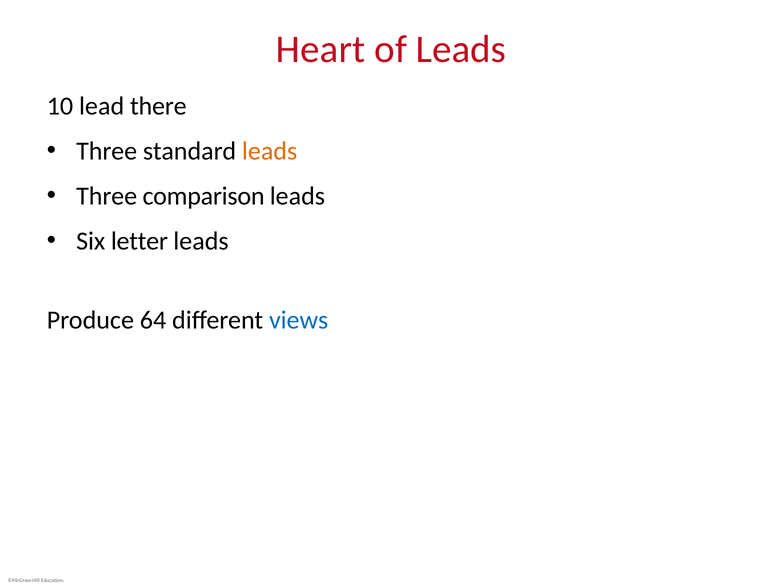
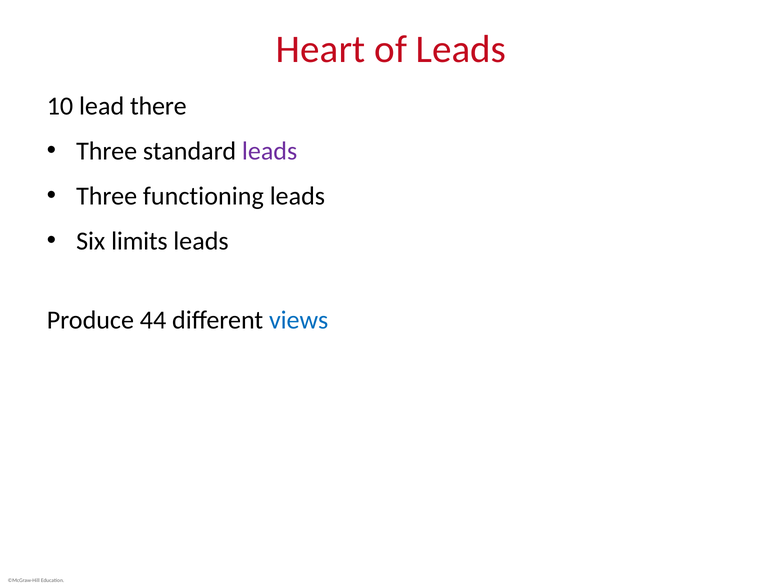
leads colour: orange -> purple (270, 151)
comparison: comparison -> functioning (203, 196)
letter: letter -> limits (139, 242)
64: 64 -> 44 (153, 321)
